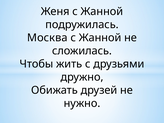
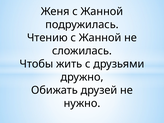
Москва: Москва -> Чтению (47, 38)
